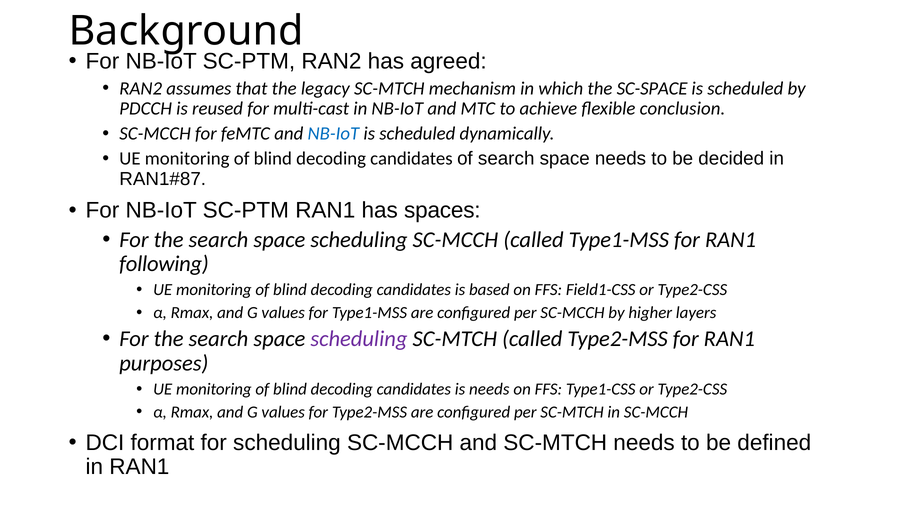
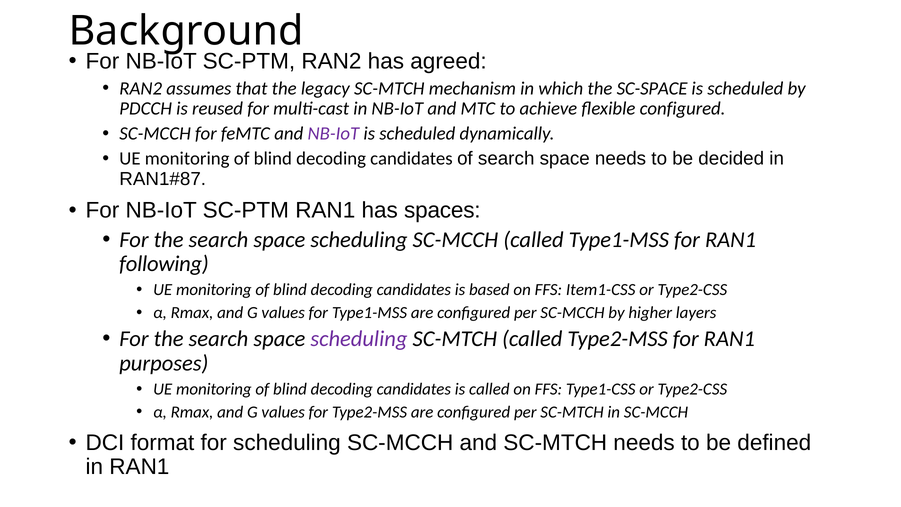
flexible conclusion: conclusion -> configured (683, 109)
NB-IoT colour: blue -> purple (333, 134)
Field1-CSS: Field1-CSS -> Item1-CSS (601, 290)
is needs: needs -> called (489, 389)
